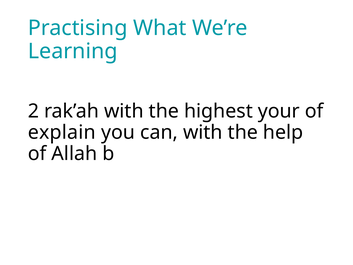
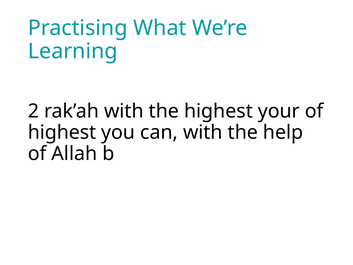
explain: explain -> highest (62, 132)
